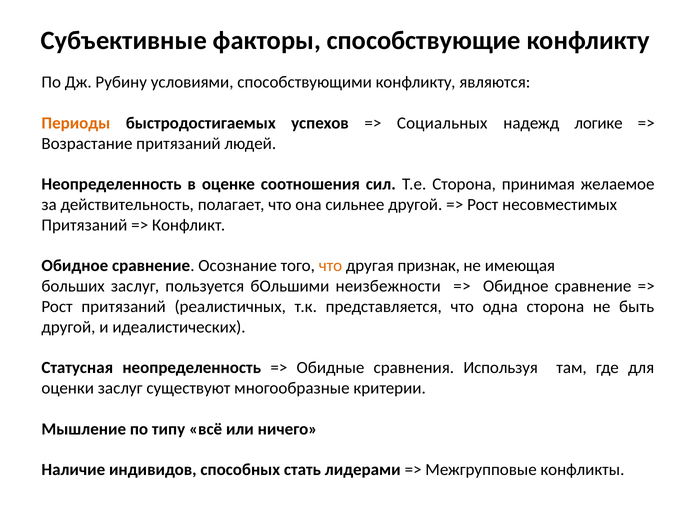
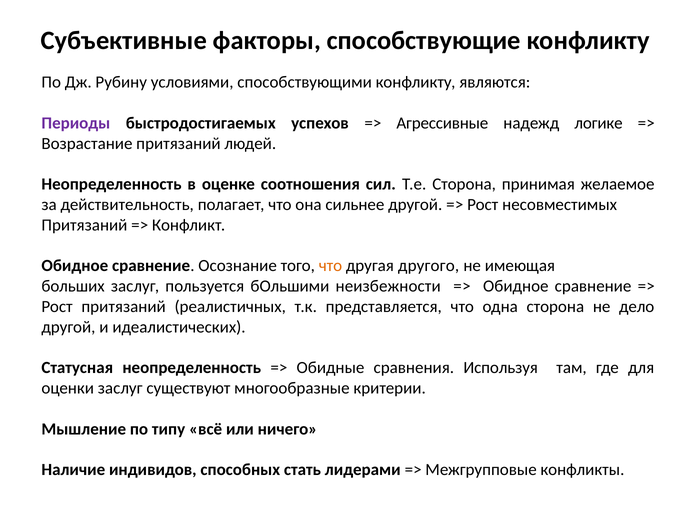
Периоды colour: orange -> purple (76, 123)
Социальных: Социальных -> Агрессивные (442, 123)
признак: признак -> другого (429, 266)
быть: быть -> дело (637, 307)
